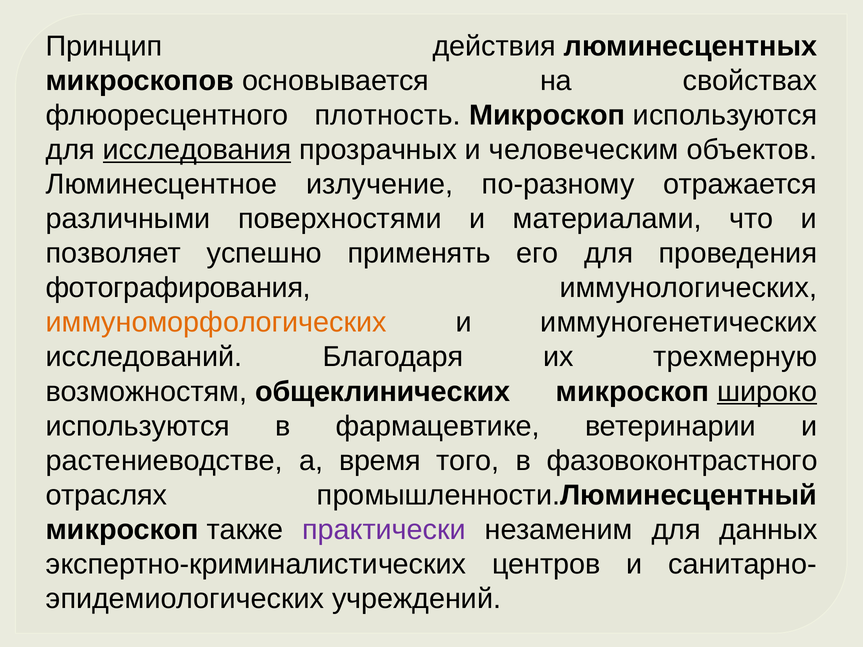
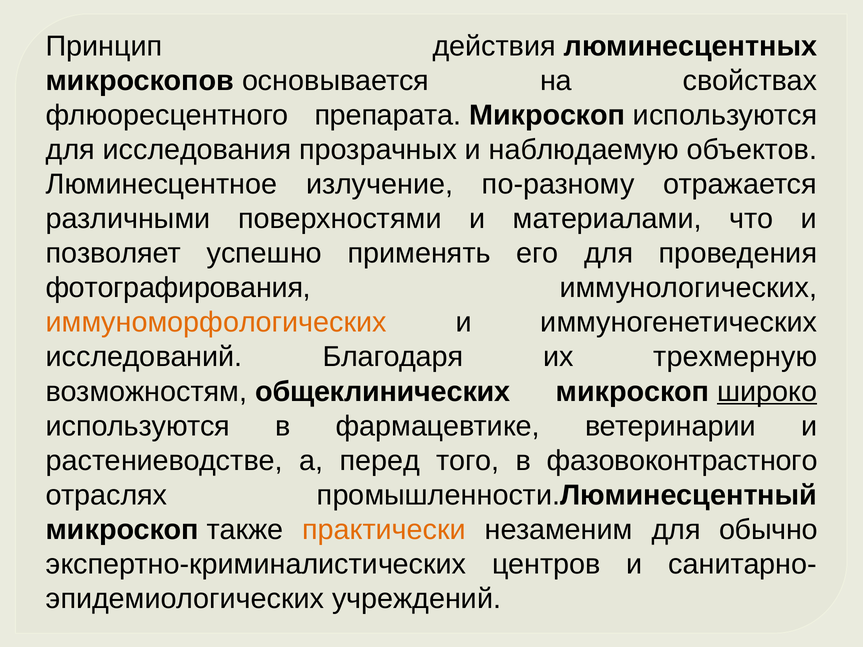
плотность: плотность -> препарата (388, 116)
исследования underline: present -> none (197, 150)
человеческим: человеческим -> наблюдаемую (584, 150)
время: время -> перед (380, 461)
практически colour: purple -> orange (384, 530)
данных: данных -> обычно (768, 530)
